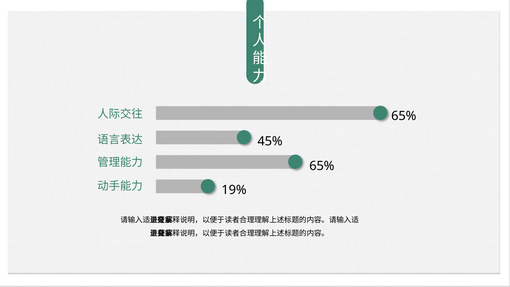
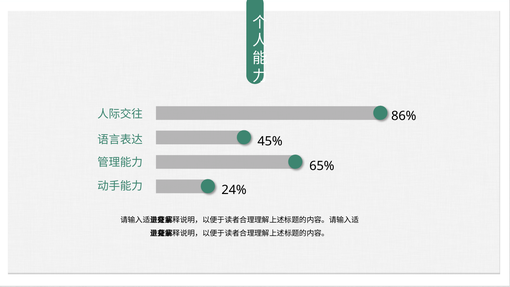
65%: 65% -> 86% (404, 116)
19%: 19% -> 24% (234, 190)
